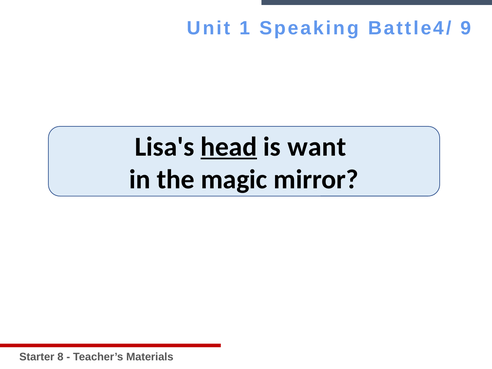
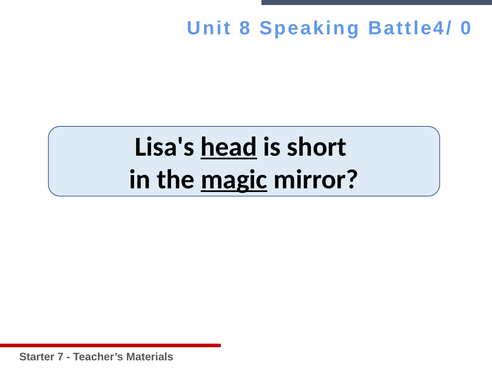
1: 1 -> 8 (245, 28)
9: 9 -> 0 (466, 28)
want: want -> short (317, 147)
magic underline: none -> present (234, 180)
8: 8 -> 7 (60, 357)
